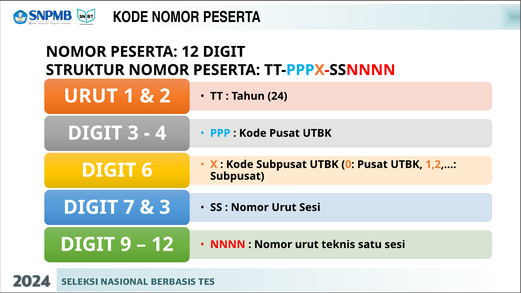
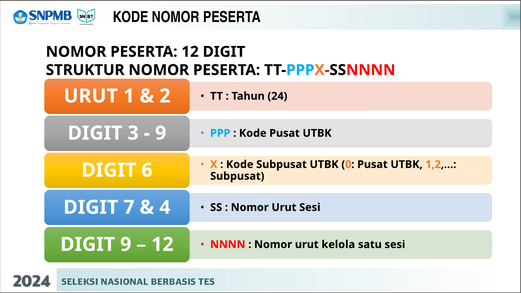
4: 4 -> 9 (161, 133)
3: 3 -> 4 (165, 207)
teknis: teknis -> kelola (338, 245)
